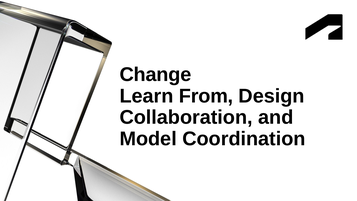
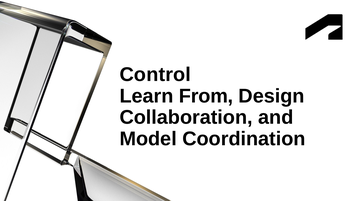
Change: Change -> Control (155, 74)
